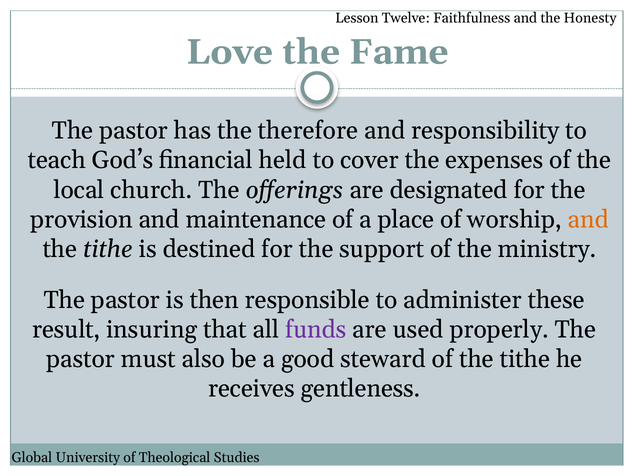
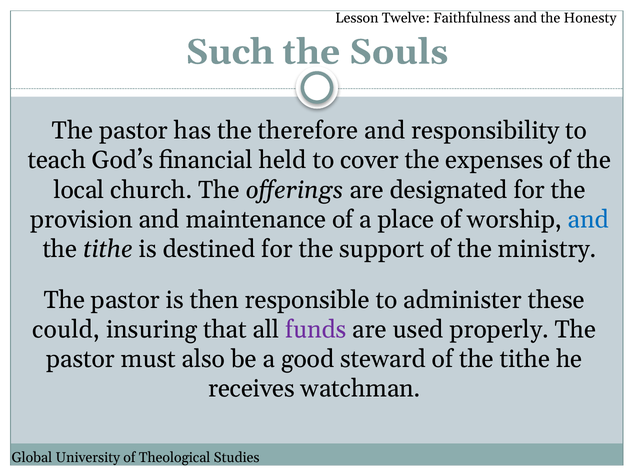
Love: Love -> Such (230, 52)
Fame: Fame -> Souls (399, 52)
and colour: orange -> blue (588, 219)
result: result -> could (66, 329)
gentleness: gentleness -> watchman (361, 388)
